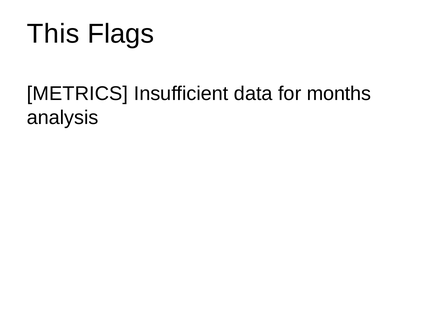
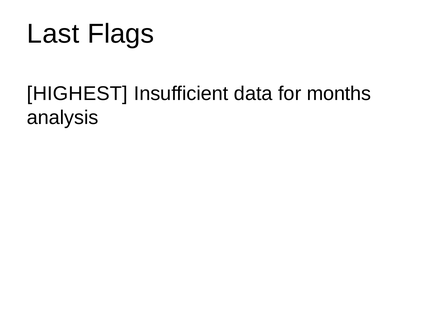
This: This -> Last (53, 34)
METRICS: METRICS -> HIGHEST (77, 94)
